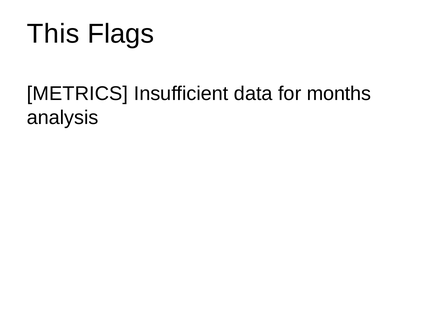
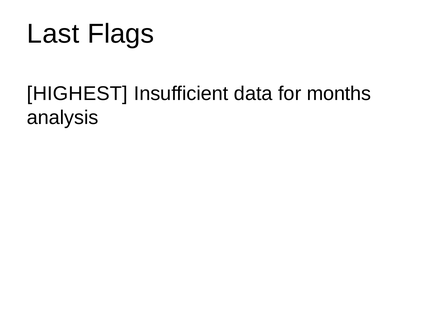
This: This -> Last (53, 34)
METRICS: METRICS -> HIGHEST (77, 94)
